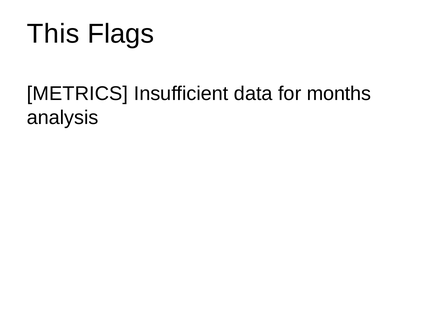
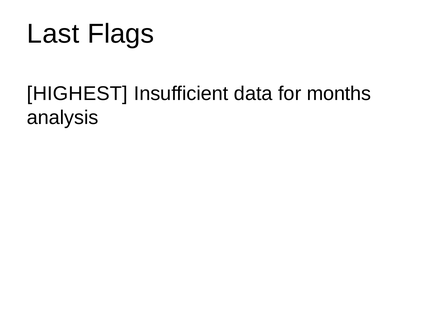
This: This -> Last (53, 34)
METRICS: METRICS -> HIGHEST (77, 94)
